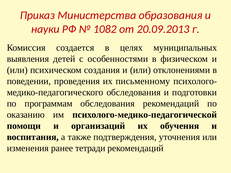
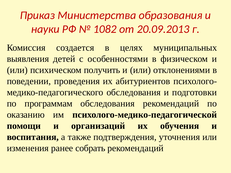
создания: создания -> получить (102, 70)
письменному: письменному -> абитуриентов (143, 81)
тетради: тетради -> собрать (90, 148)
